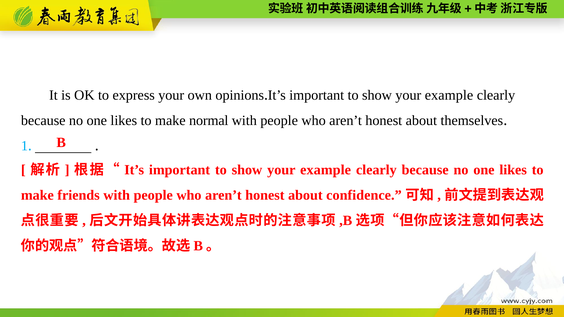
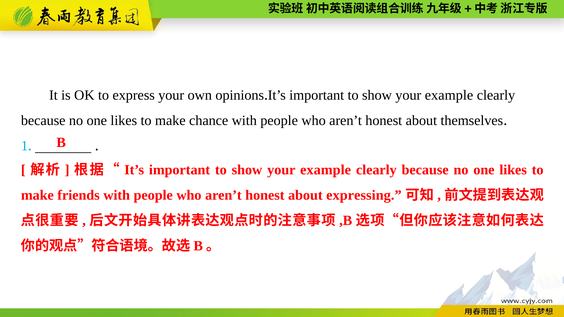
normal: normal -> chance (209, 121)
confidence: confidence -> expressing (364, 195)
